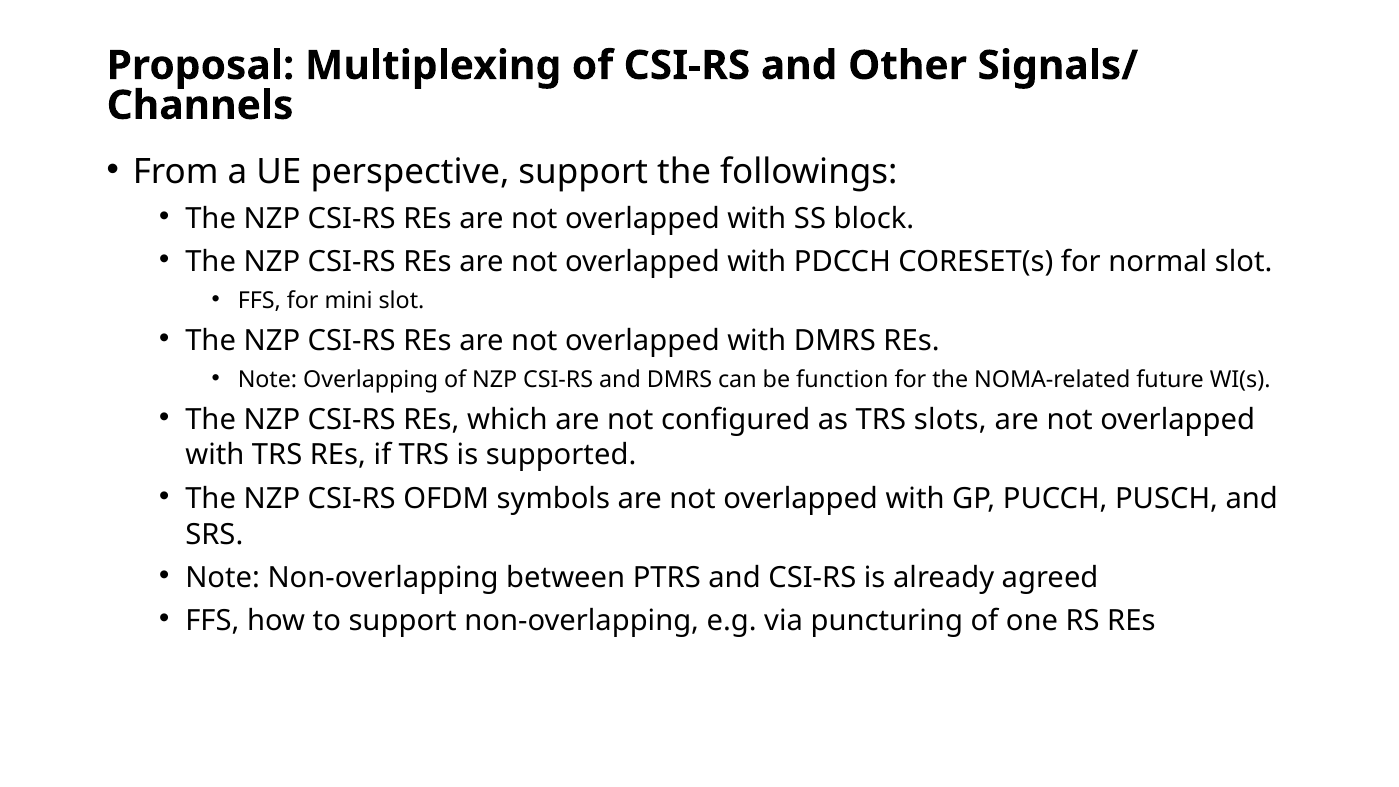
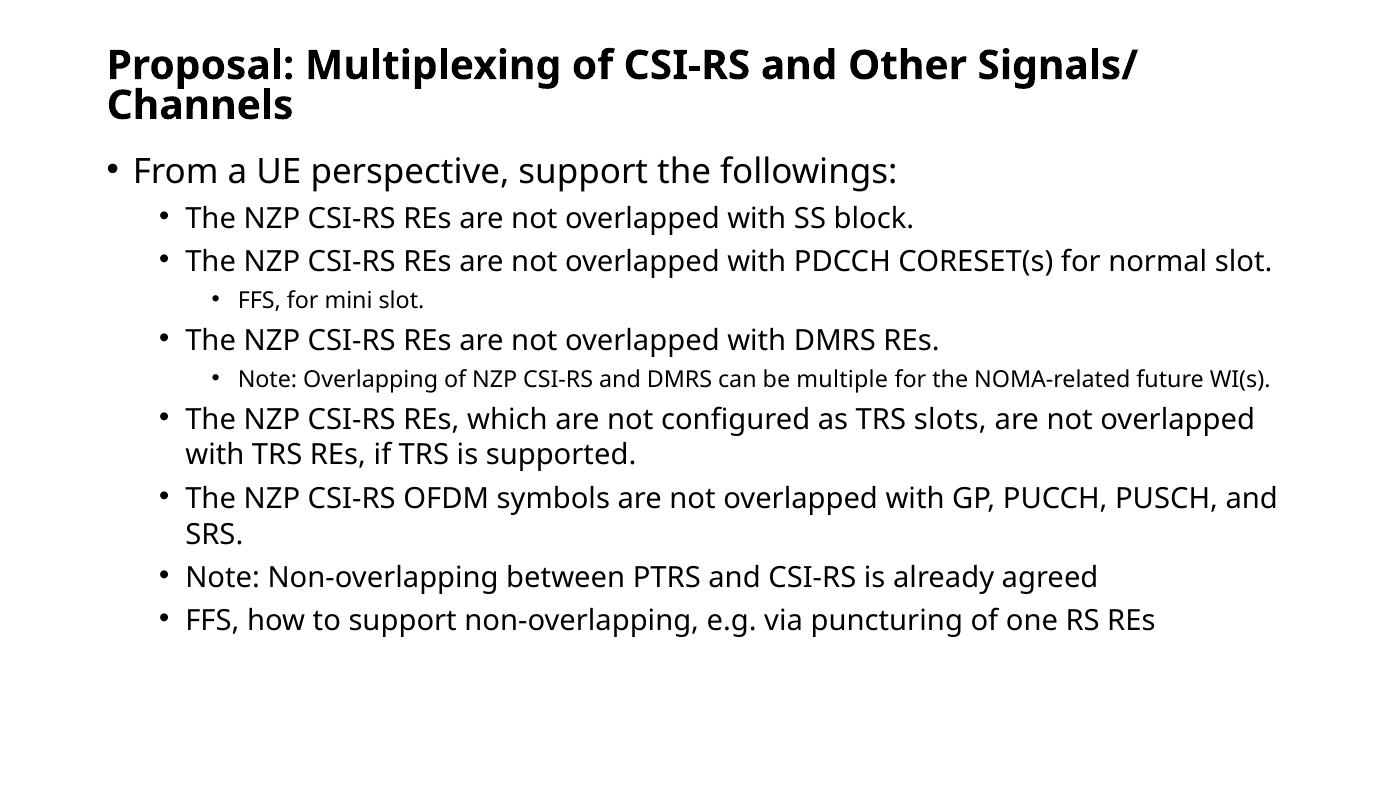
function: function -> multiple (842, 380)
